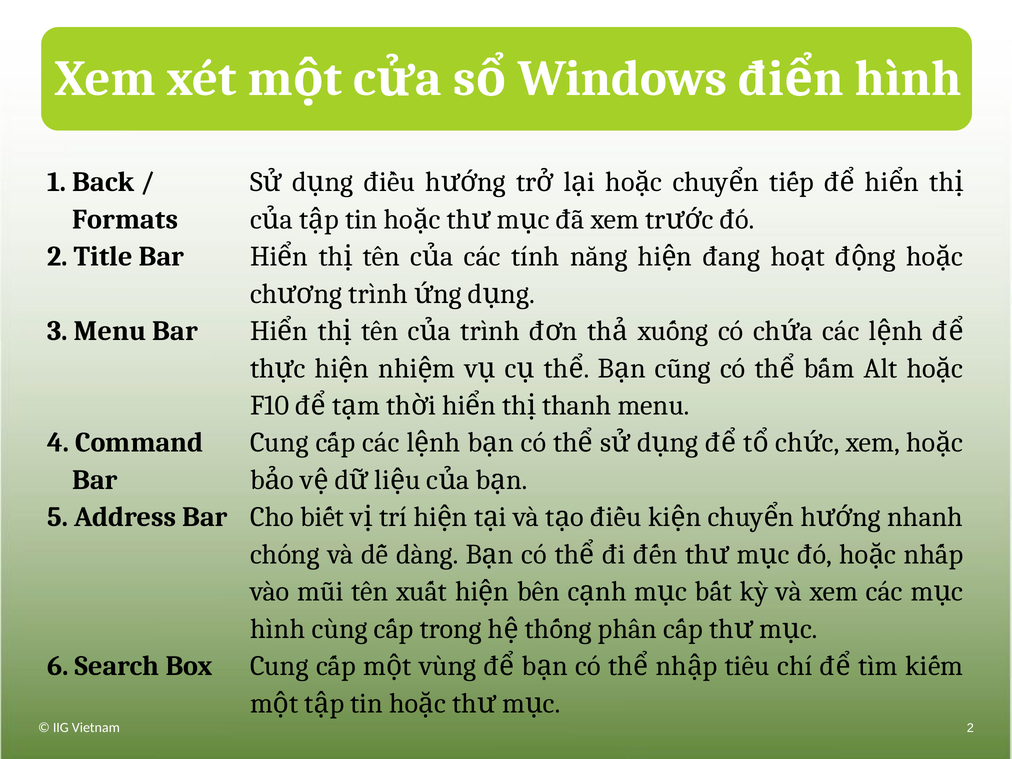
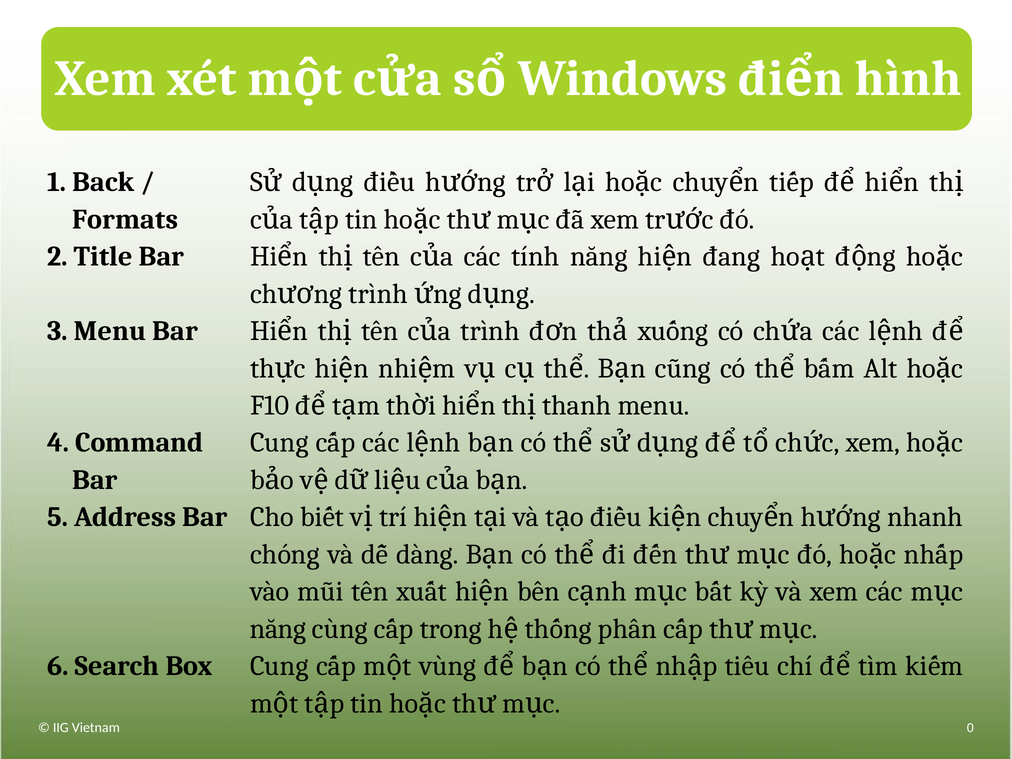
hình: hình -> năng (278, 629)
Vietnam 2: 2 -> 0 (970, 728)
